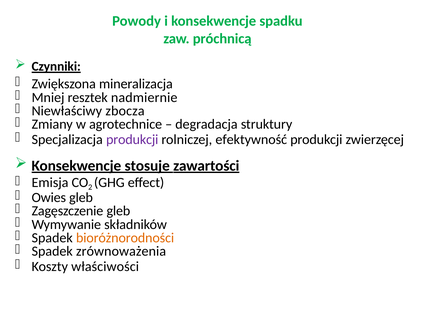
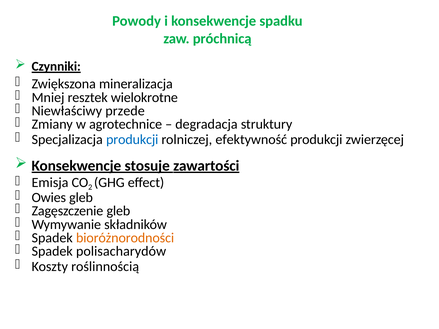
nadmiernie: nadmiernie -> wielokrotne (144, 97)
zbocza: zbocza -> przede (125, 111)
produkcji colour: purple -> blue (132, 140)
zrównoważenia: zrównoważenia -> polisacharydów (121, 252)
właściwości: właściwości -> roślinnością (105, 267)
